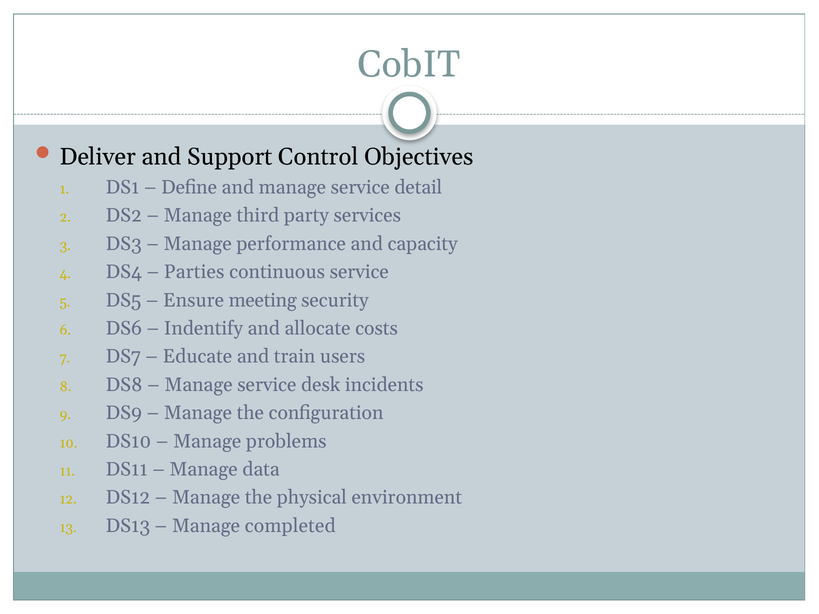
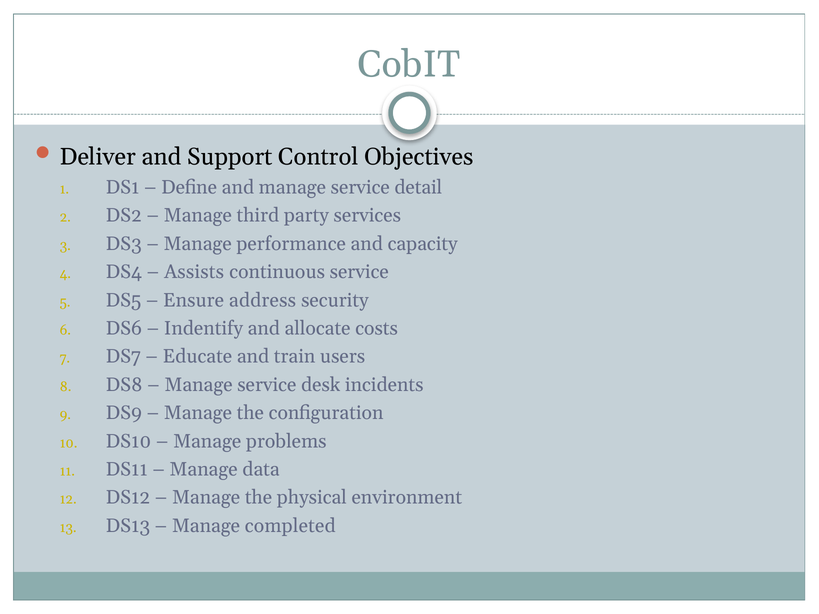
Parties: Parties -> Assists (194, 272)
meeting: meeting -> address (263, 300)
